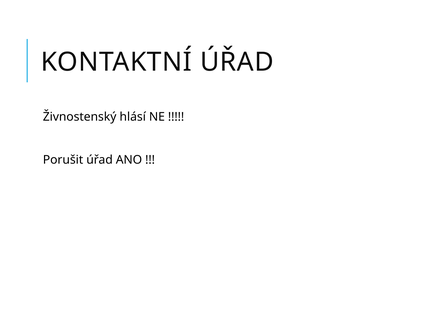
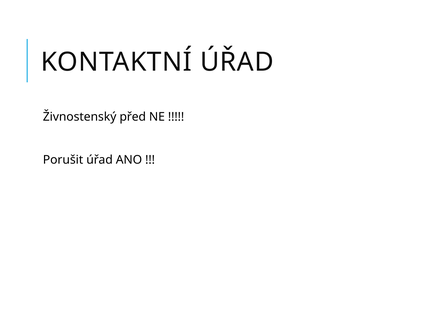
hlásí: hlásí -> před (133, 117)
